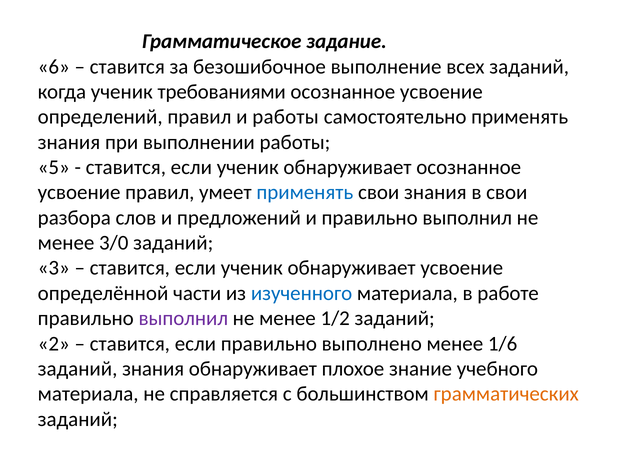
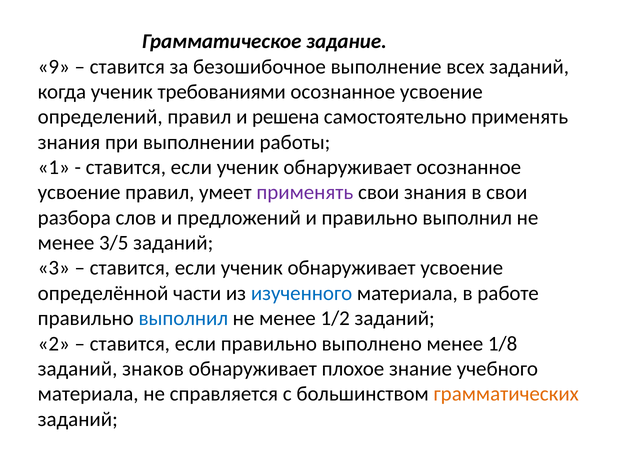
6: 6 -> 9 (54, 67)
и работы: работы -> решена (286, 117)
5: 5 -> 1 (54, 167)
применять colour: blue -> purple (305, 192)
3/0: 3/0 -> 3/5 (114, 243)
выполнил colour: purple -> blue (183, 318)
1/6: 1/6 -> 1/8 (503, 343)
заданий знания: знания -> знаков (153, 369)
